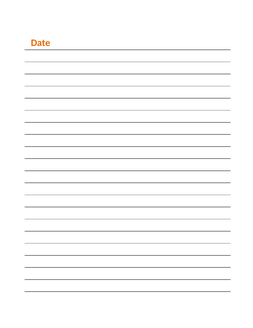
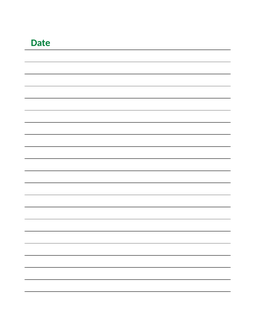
Date colour: orange -> green (41, 43)
